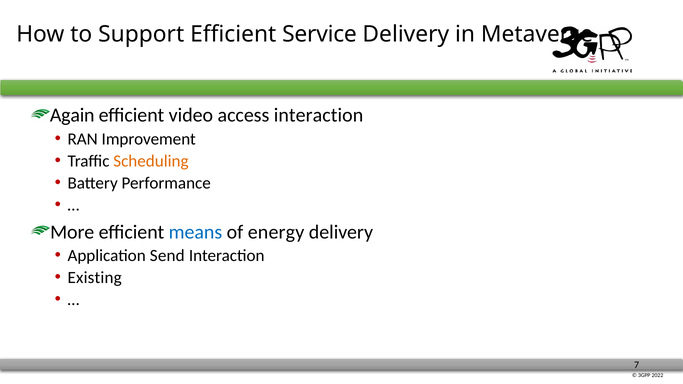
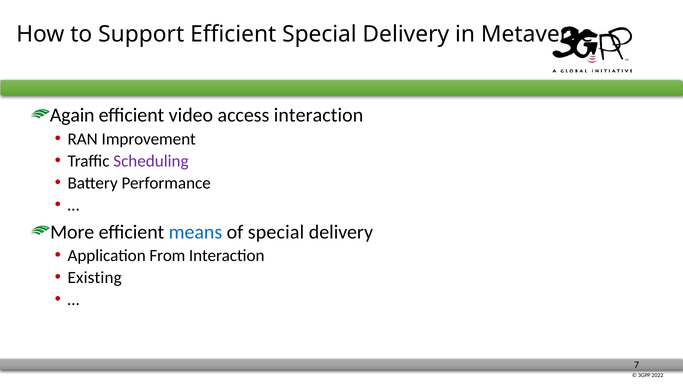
Efficient Service: Service -> Special (319, 34)
Scheduling colour: orange -> purple (151, 161)
of energy: energy -> special (276, 232)
Send: Send -> From (167, 256)
